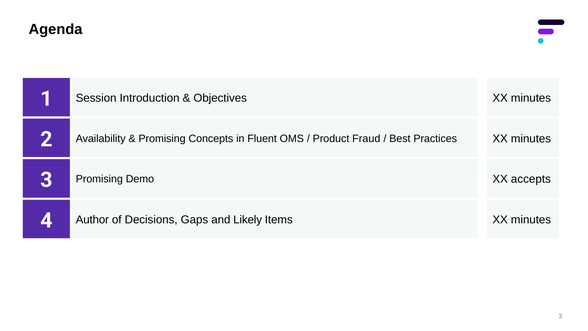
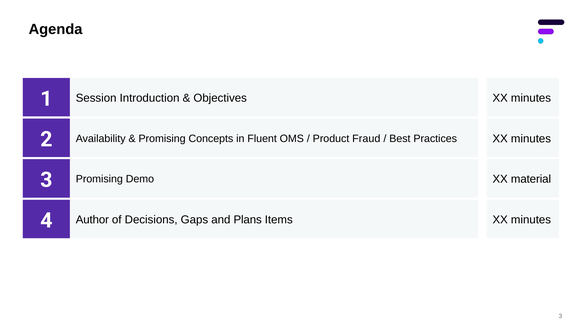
accepts: accepts -> material (531, 179)
Likely: Likely -> Plans (248, 220)
